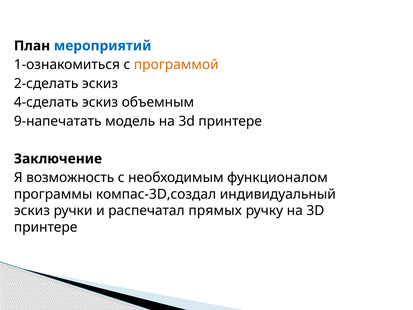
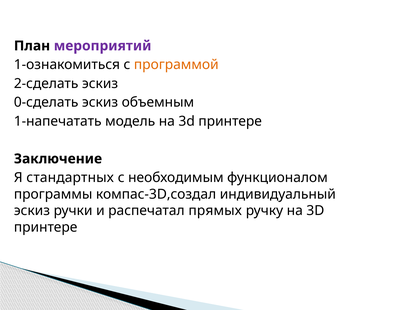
мероприятий colour: blue -> purple (103, 46)
4-сделать: 4-сделать -> 0-сделать (46, 102)
9-напечатать: 9-напечатать -> 1-напечатать (58, 121)
возможность: возможность -> стандартных (70, 177)
